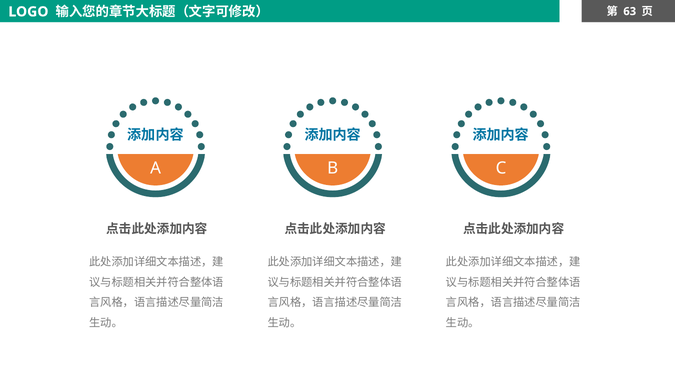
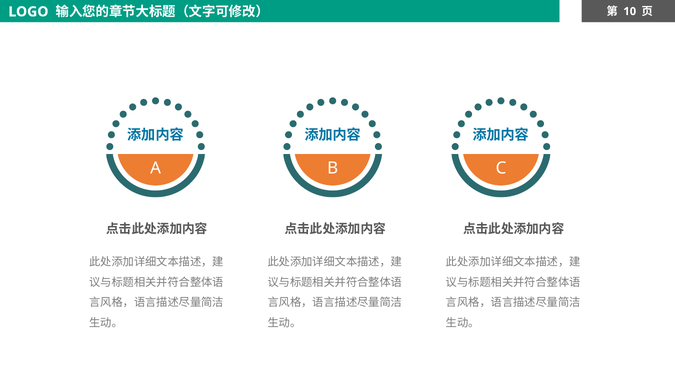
63: 63 -> 10 (630, 11)
